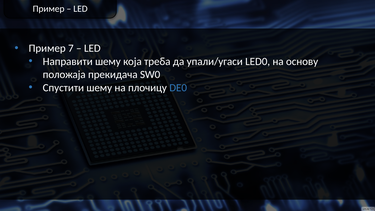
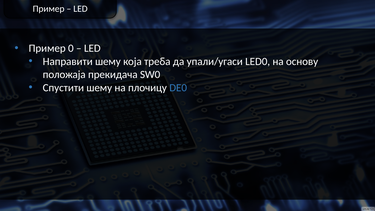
7: 7 -> 0 (71, 48)
